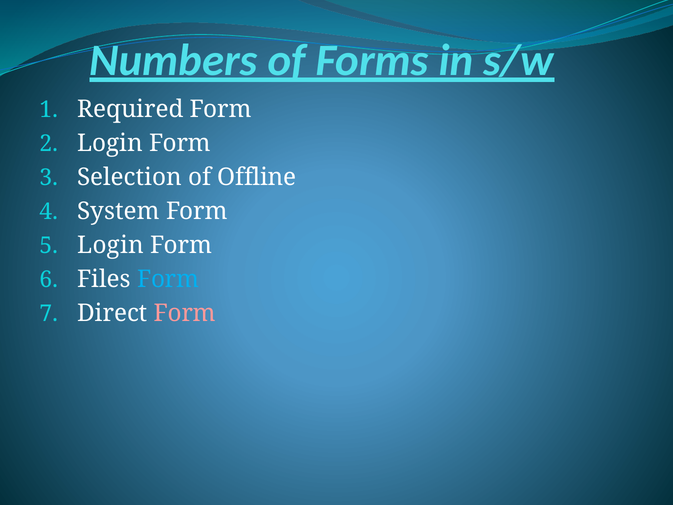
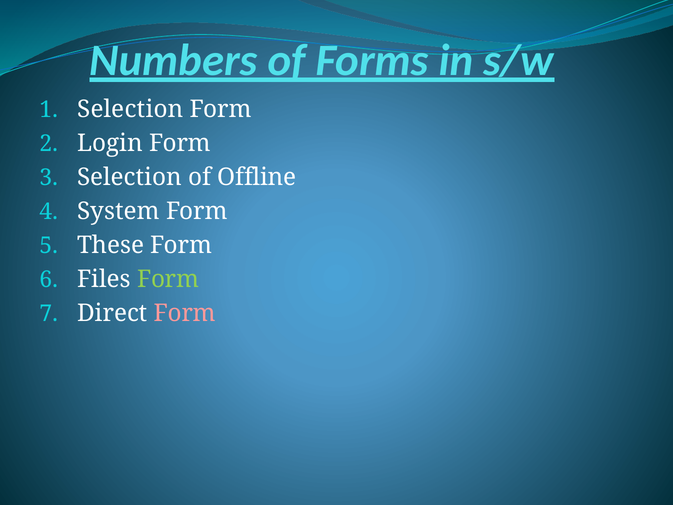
Required: Required -> Selection (130, 109)
Login: Login -> These (111, 245)
Form colour: light blue -> light green (168, 279)
